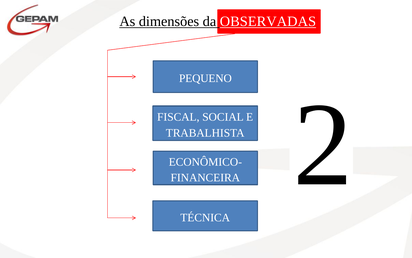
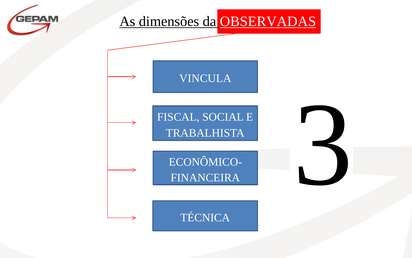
PEQUENO: PEQUENO -> VINCULA (205, 78)
2: 2 -> 3 (323, 145)
